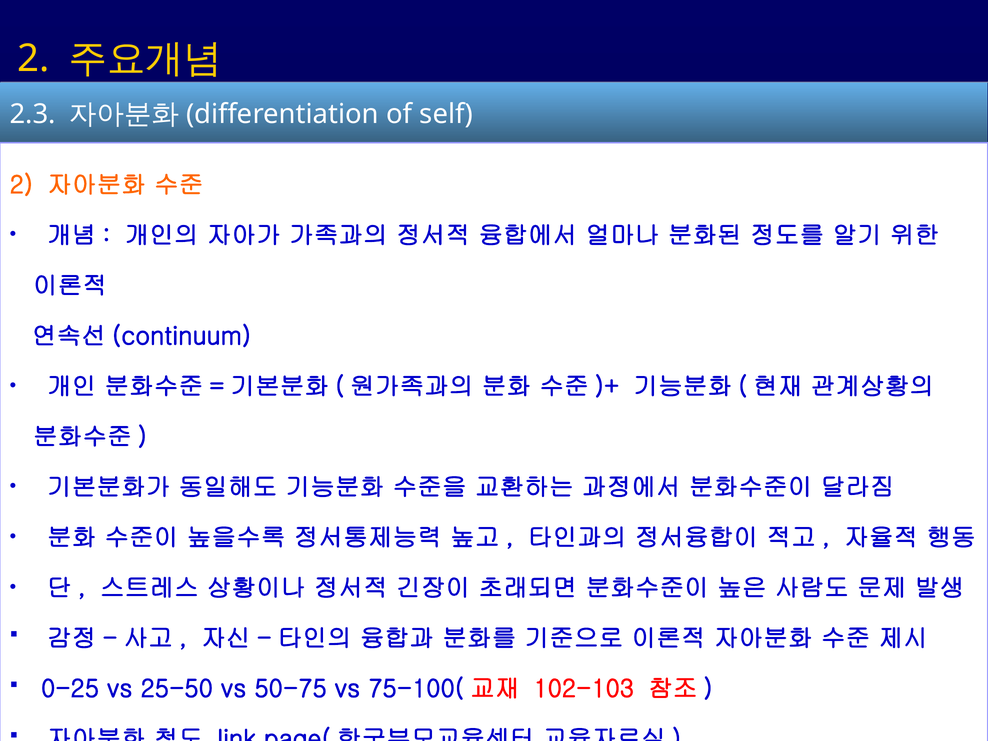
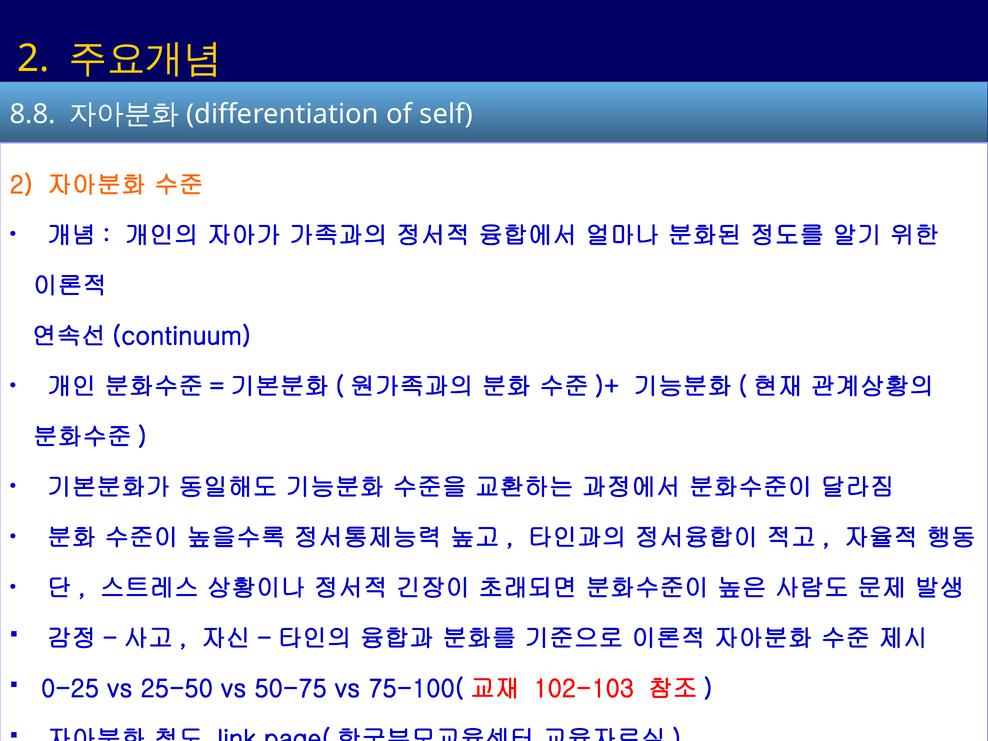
2.3: 2.3 -> 8.8 (33, 114)
